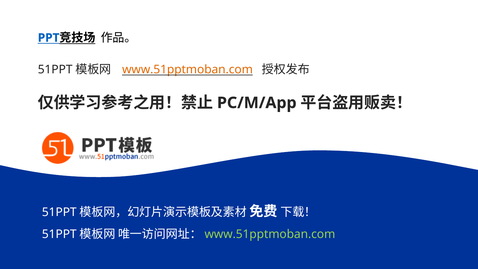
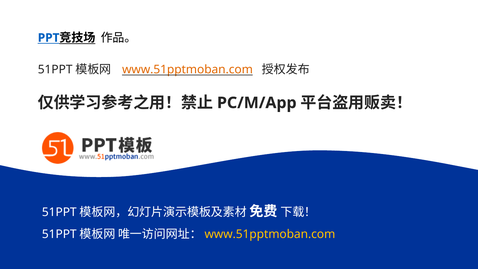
www.51pptmoban.com colour: light green -> yellow (270, 234)
